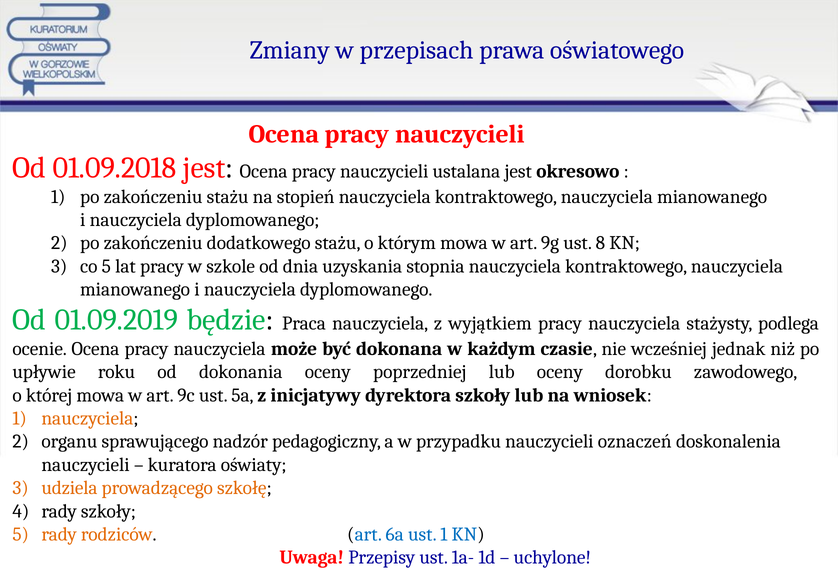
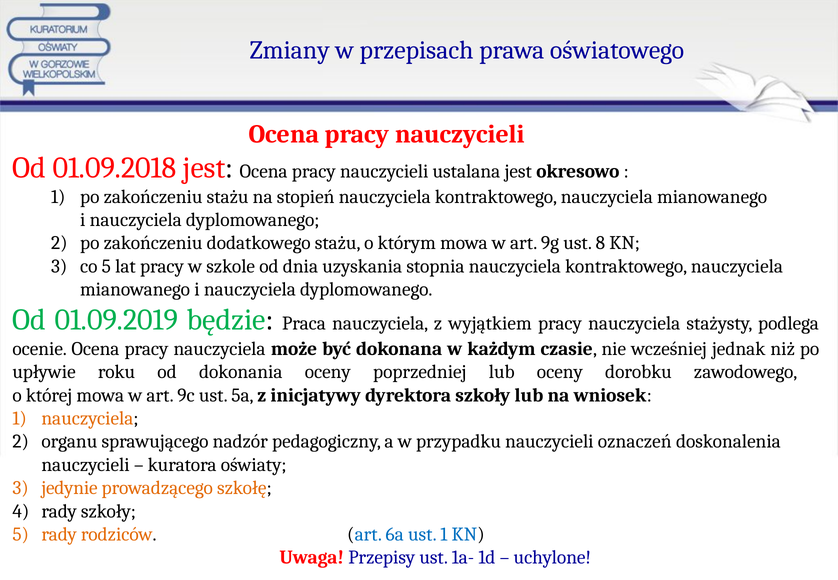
udziela: udziela -> jedynie (69, 488)
